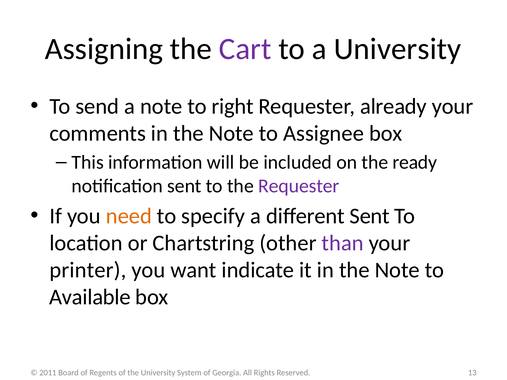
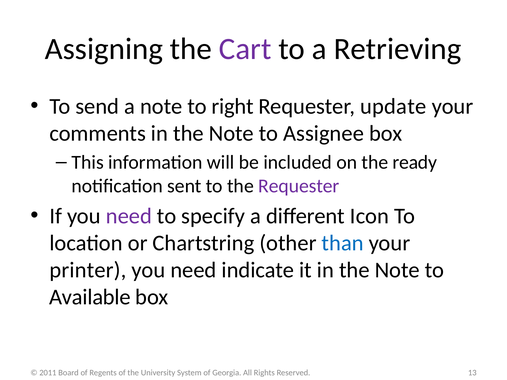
a University: University -> Retrieving (398, 49)
already: already -> update (393, 106)
need colour: orange -> purple (129, 216)
different Sent: Sent -> Icon (370, 216)
than colour: purple -> blue (343, 243)
want: want -> need (193, 270)
